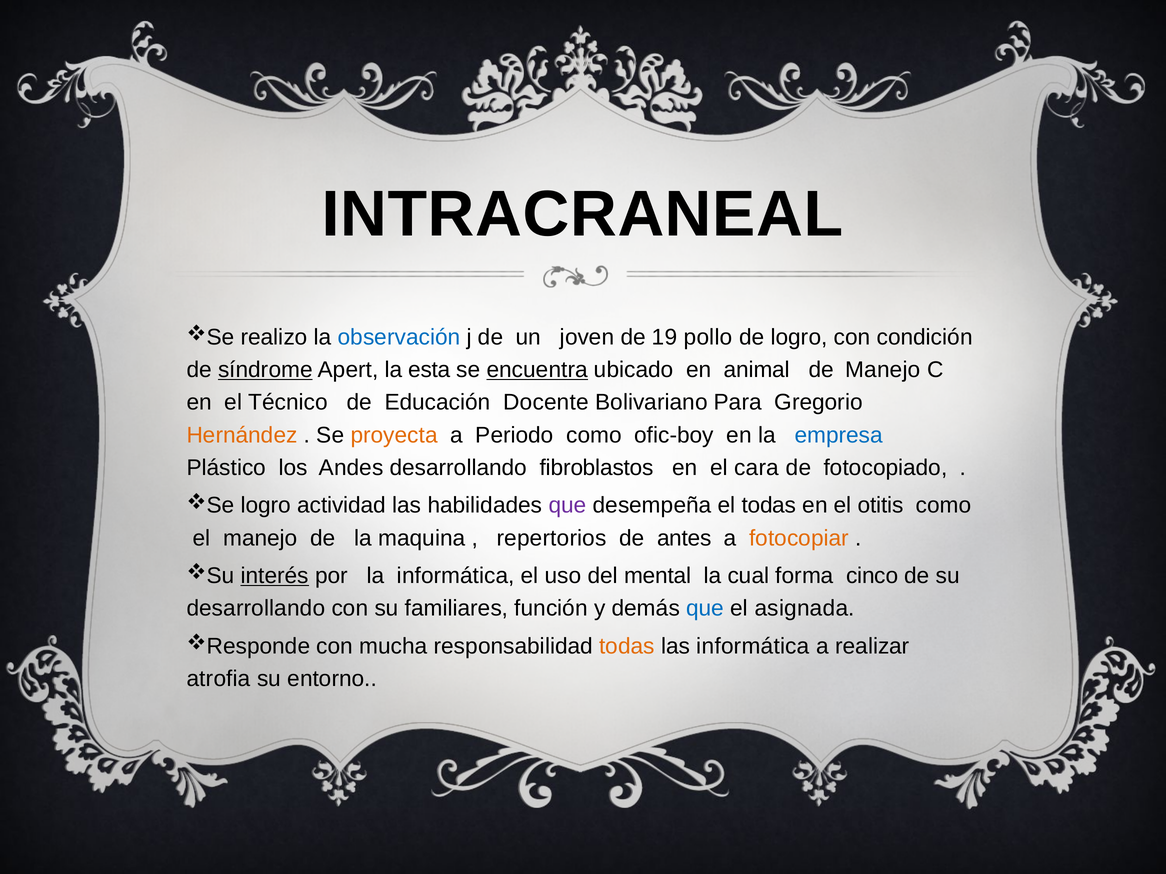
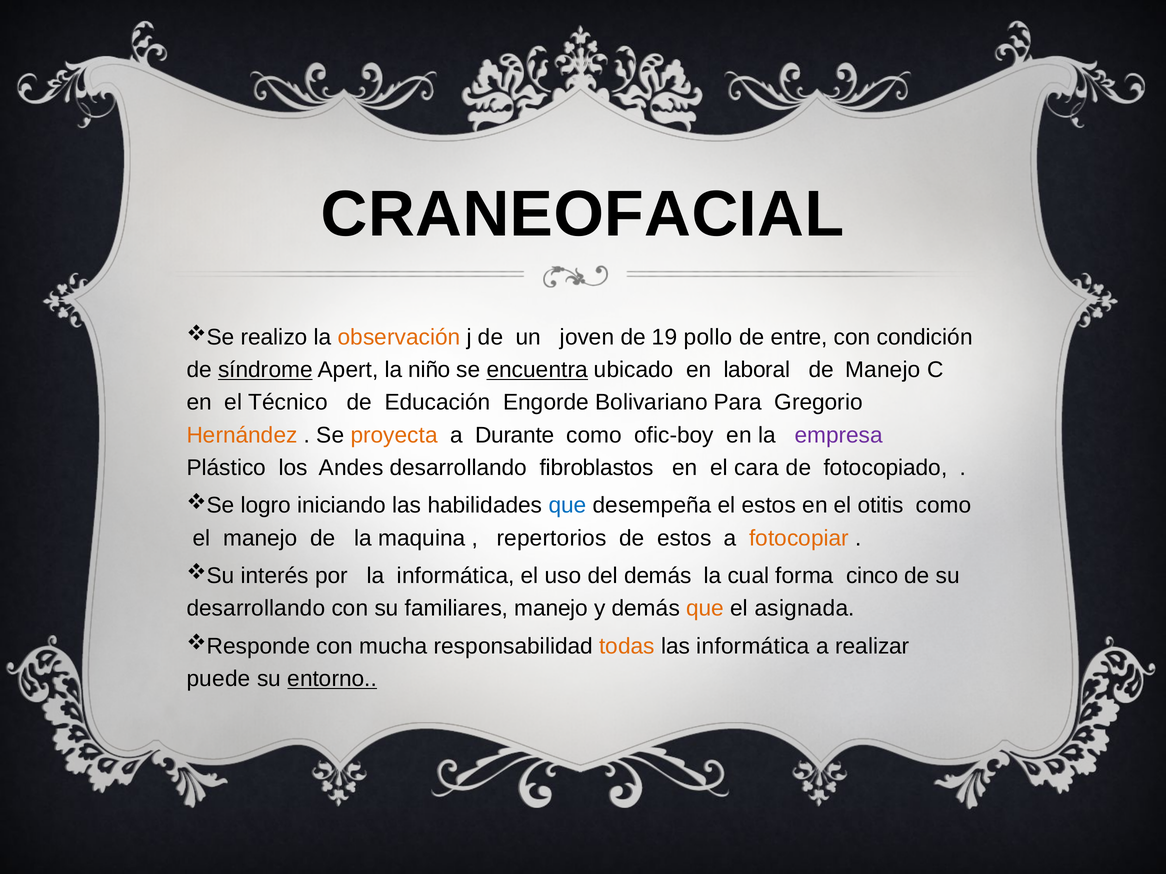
INTRACRANEAL: INTRACRANEAL -> CRANEOFACIAL (582, 214)
observación colour: blue -> orange (399, 337)
de logro: logro -> entre (799, 337)
esta: esta -> niño (429, 370)
animal: animal -> laboral (757, 370)
Docente: Docente -> Engorde (546, 403)
Periodo: Periodo -> Durante (515, 435)
empresa colour: blue -> purple (839, 435)
actividad: actividad -> iniciando (342, 506)
que colour: purple -> blue (567, 506)
el todas: todas -> estos (769, 506)
de antes: antes -> estos (684, 538)
interés underline: present -> none (275, 576)
del mental: mental -> demás (658, 576)
familiares función: función -> manejo (551, 609)
que colour: blue -> orange (705, 609)
atrofia: atrofia -> puede (219, 679)
entorno underline: none -> present (332, 679)
